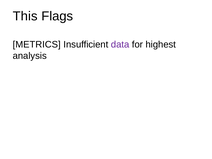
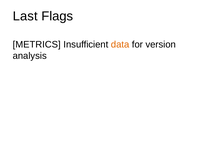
This: This -> Last (25, 16)
data colour: purple -> orange (120, 44)
highest: highest -> version (161, 44)
